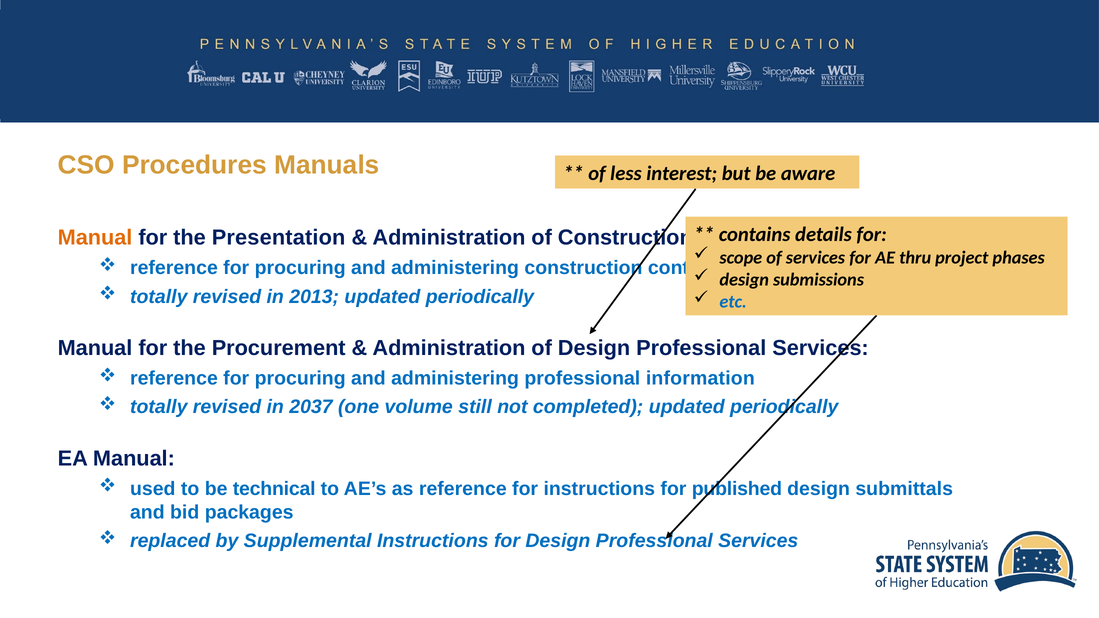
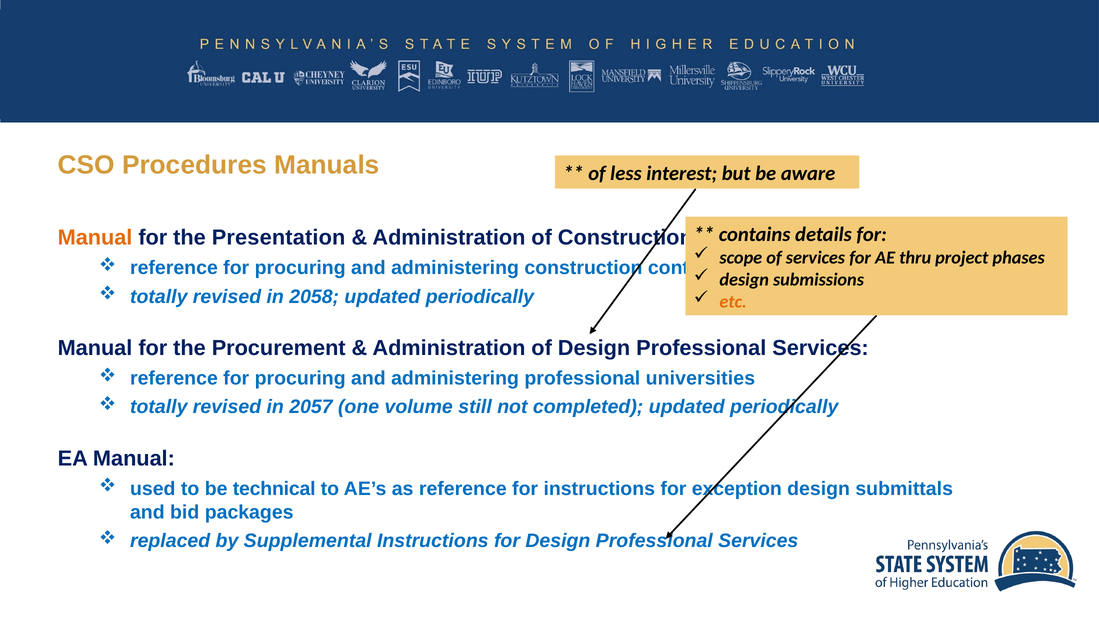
2013: 2013 -> 2058 (314, 297)
etc colour: blue -> orange (733, 302)
information: information -> universities (700, 378)
2037: 2037 -> 2057 (311, 407)
published: published -> exception (737, 489)
